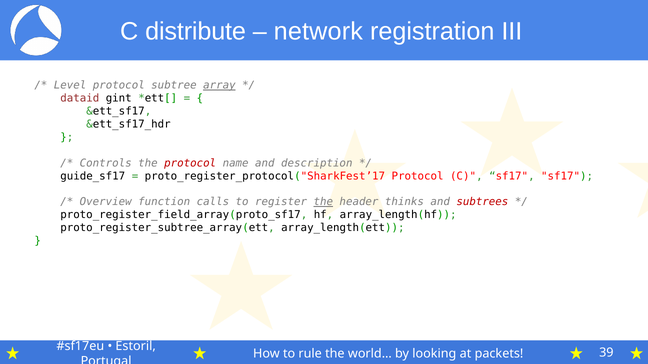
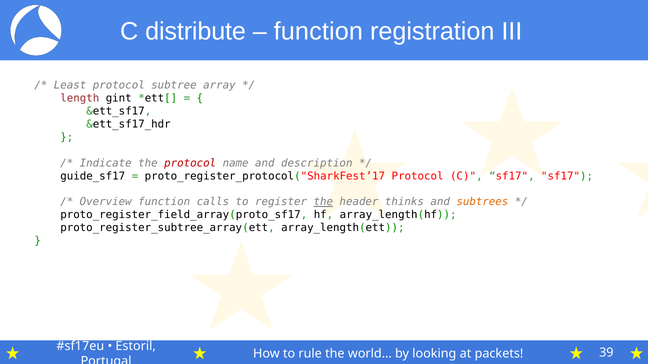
network: network -> function (318, 32)
Level: Level -> Least (70, 86)
array underline: present -> none (219, 86)
dataid: dataid -> length (80, 98)
Controls: Controls -> Indicate (106, 163)
subtrees colour: red -> orange (482, 202)
